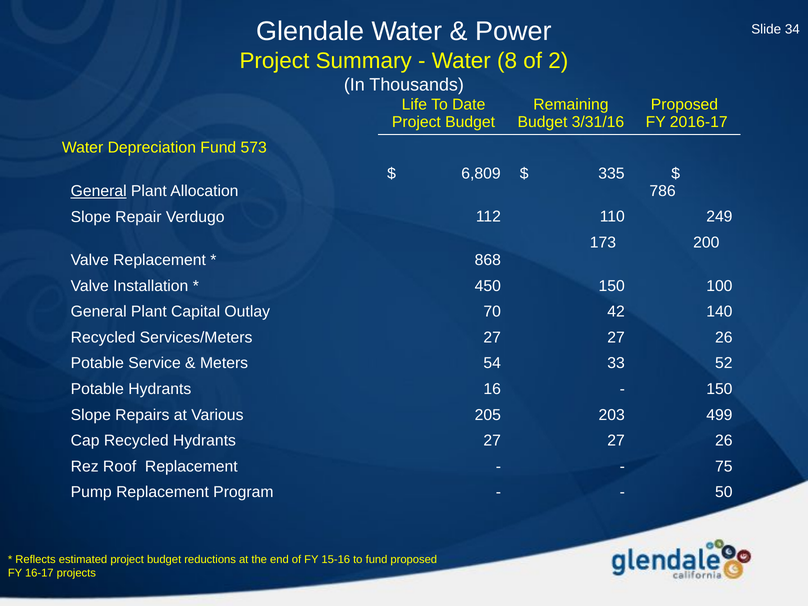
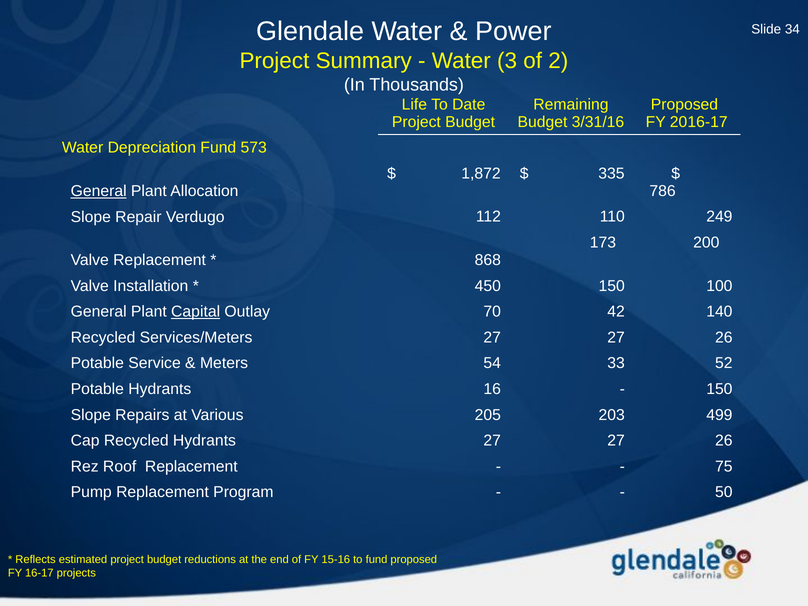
8: 8 -> 3 (507, 61)
6,809: 6,809 -> 1,872 (481, 173)
Capital underline: none -> present (196, 312)
